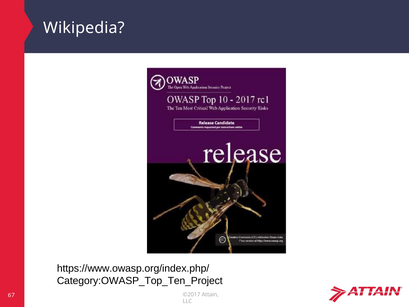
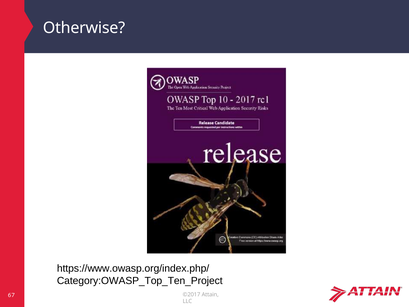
Wikipedia: Wikipedia -> Otherwise (84, 28)
